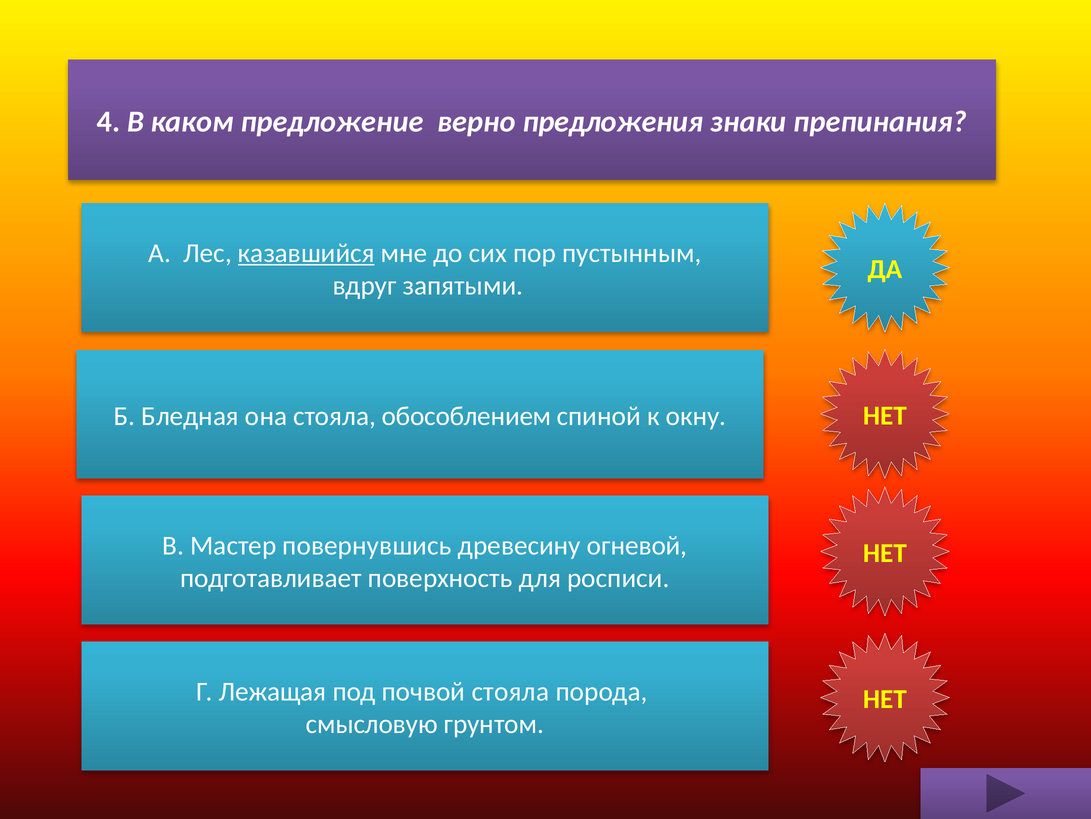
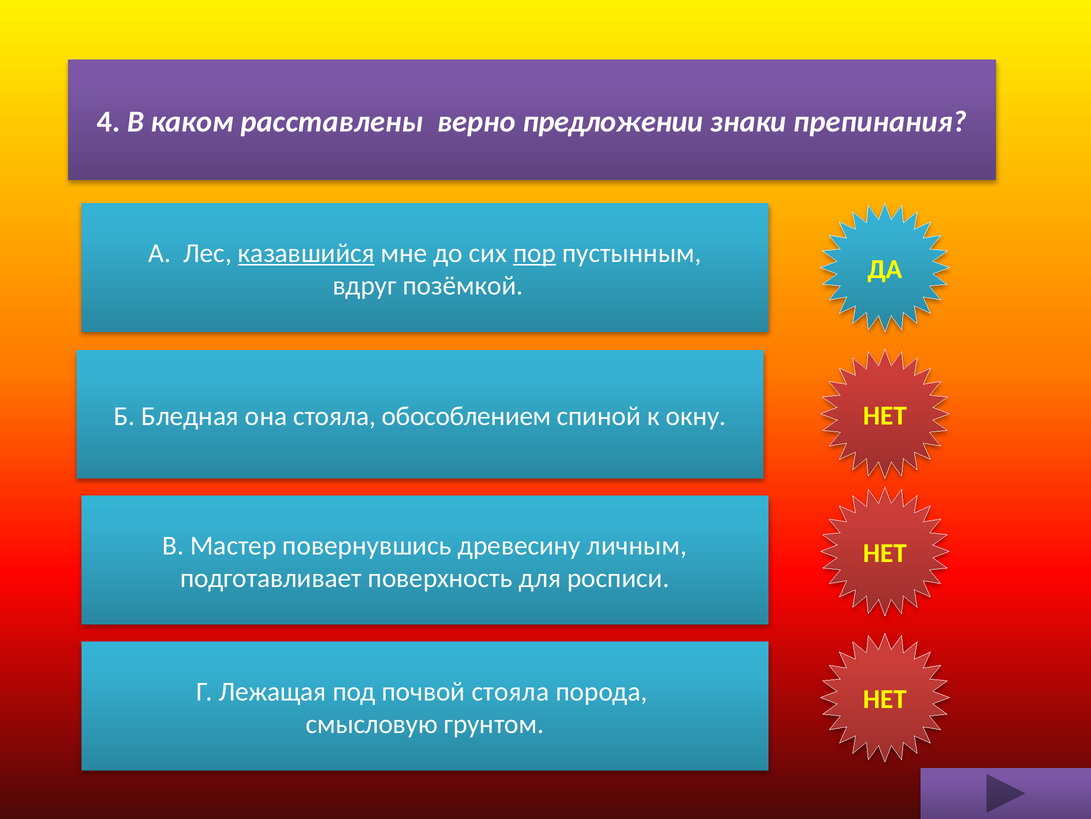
предложение: предложение -> расставлены (332, 122)
предложения: предложения -> предложении (613, 122)
пор underline: none -> present (535, 253)
запятыми: запятыми -> позёмкой (463, 286)
огневой: огневой -> личным (637, 545)
